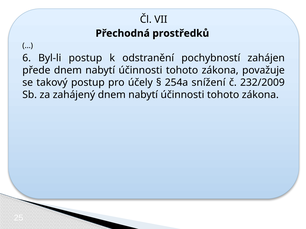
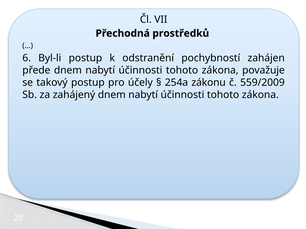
snížení: snížení -> zákonu (209, 83)
232/2009: 232/2009 -> 559/2009 (262, 83)
